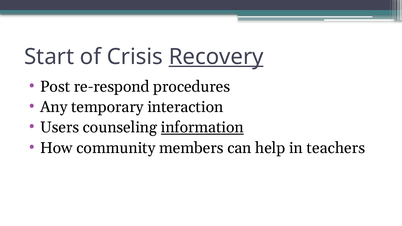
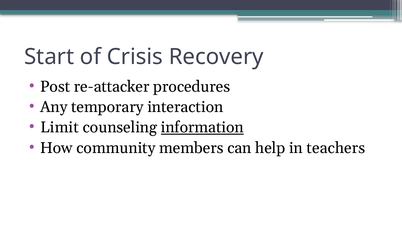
Recovery underline: present -> none (216, 57)
re-respond: re-respond -> re-attacker (112, 87)
Users: Users -> Limit (60, 128)
